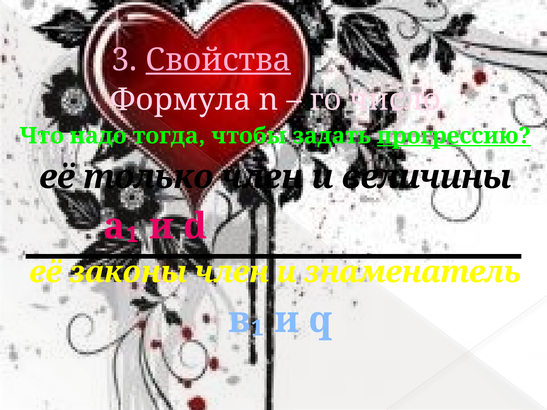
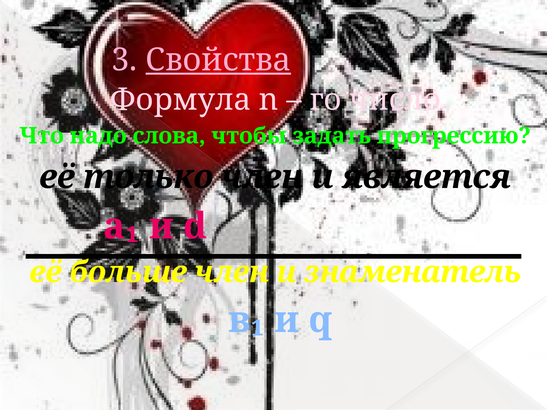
тогда: тогда -> слова (169, 136)
прогрессию underline: present -> none (454, 136)
величины: величины -> является (426, 177)
законы: законы -> больше (128, 272)
